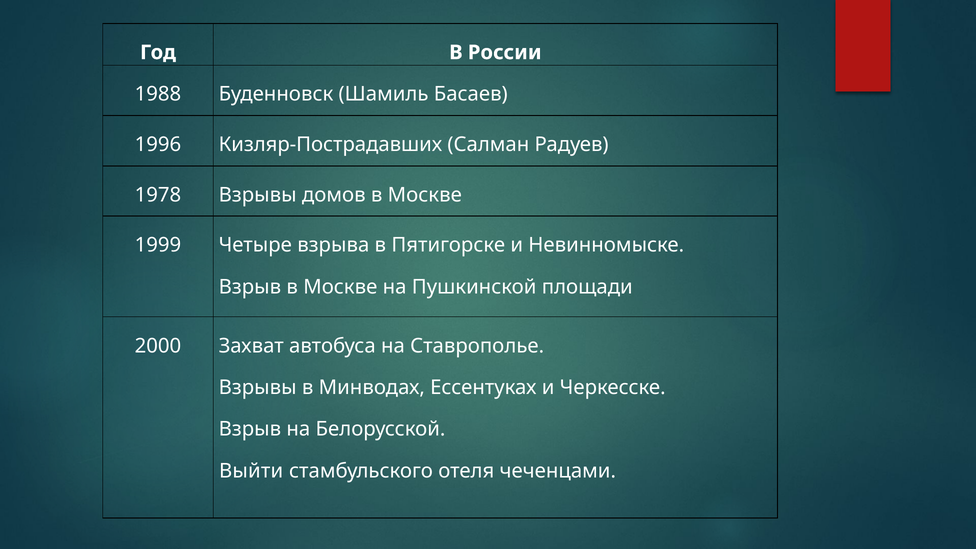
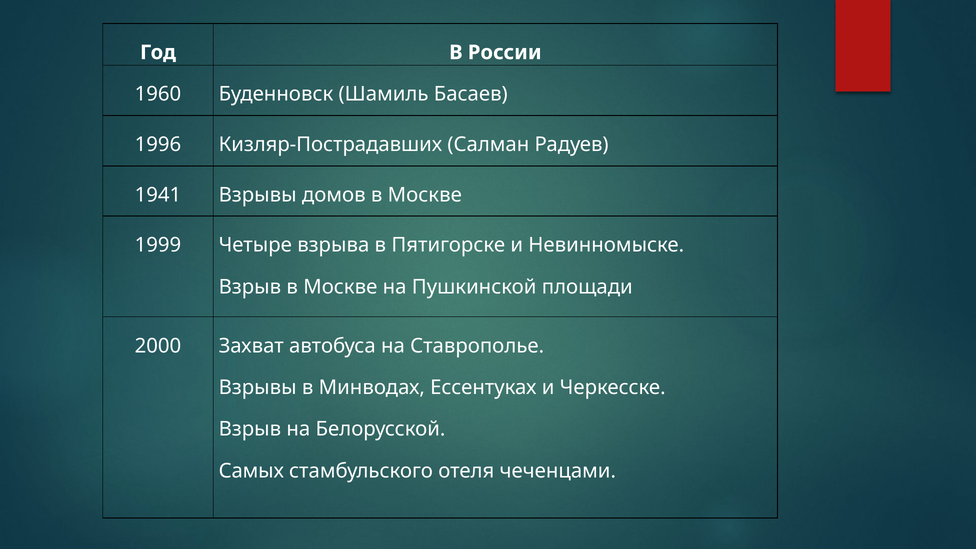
1988: 1988 -> 1960 (158, 94)
1978: 1978 -> 1941 (158, 195)
Выйти: Выйти -> Самых (251, 471)
